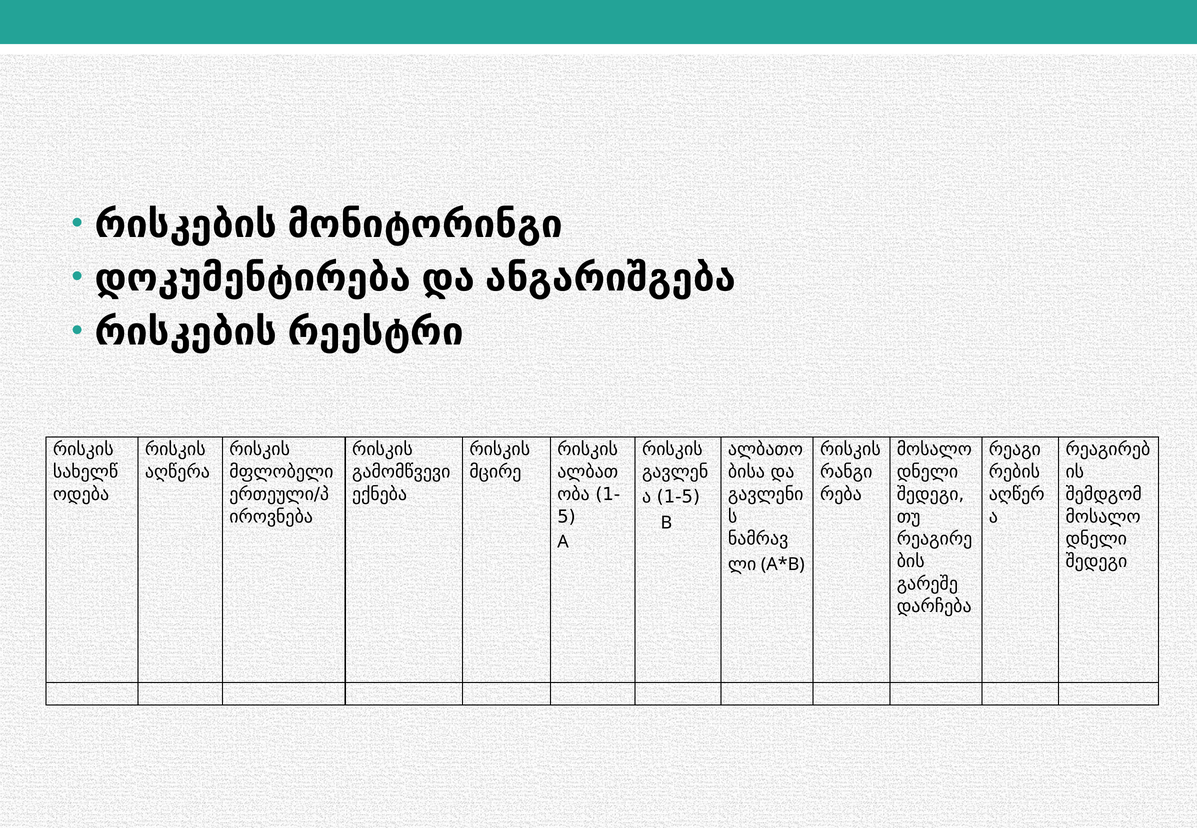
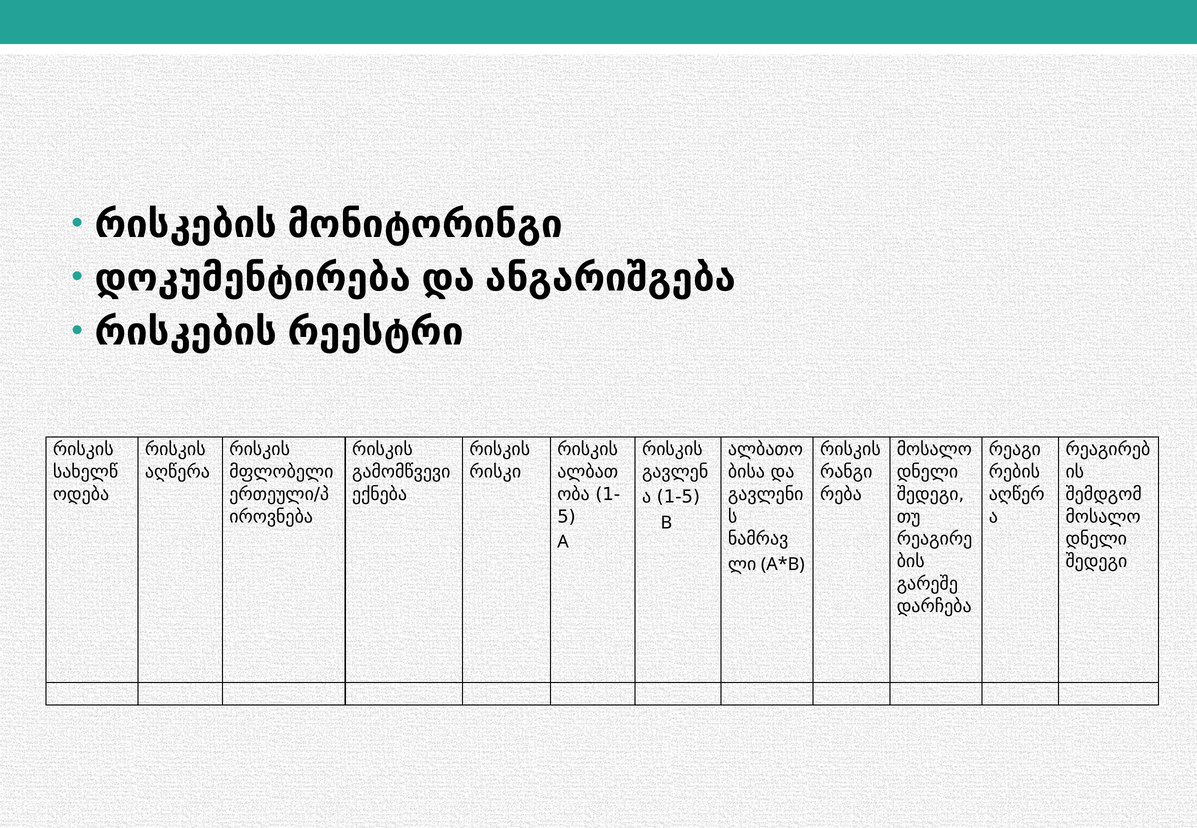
მცირე: მცირე -> რისკი (495, 472)
